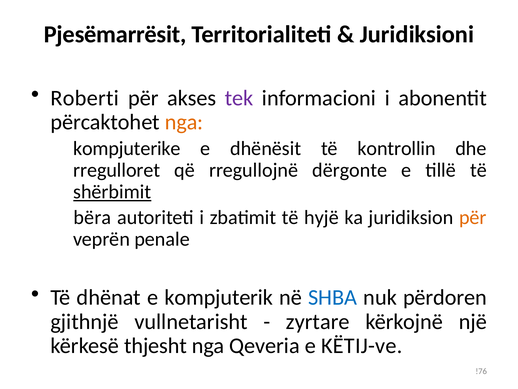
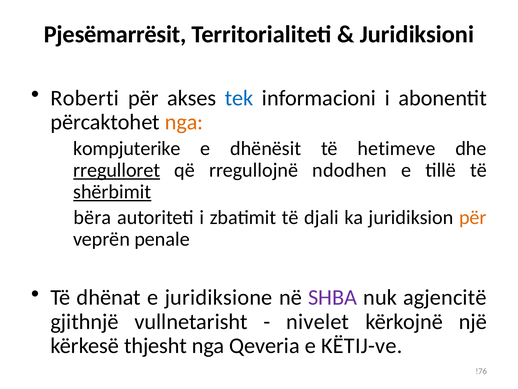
tek colour: purple -> blue (239, 98)
kontrollin: kontrollin -> hetimeve (396, 148)
rregulloret underline: none -> present (117, 170)
dërgonte: dërgonte -> ndodhen (350, 170)
hyjë: hyjë -> djali (321, 217)
kompjuterik: kompjuterik -> juridiksione (219, 297)
SHBA colour: blue -> purple (333, 297)
përdoren: përdoren -> agjencitë (445, 297)
zyrtare: zyrtare -> nivelet (318, 321)
